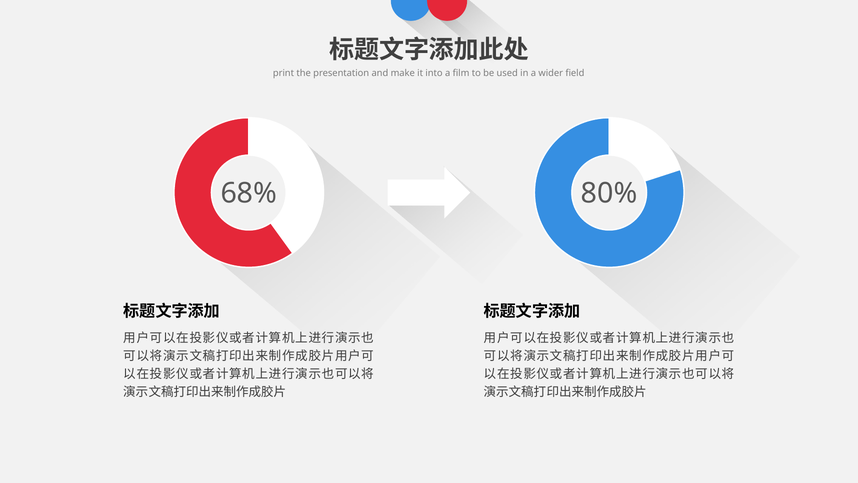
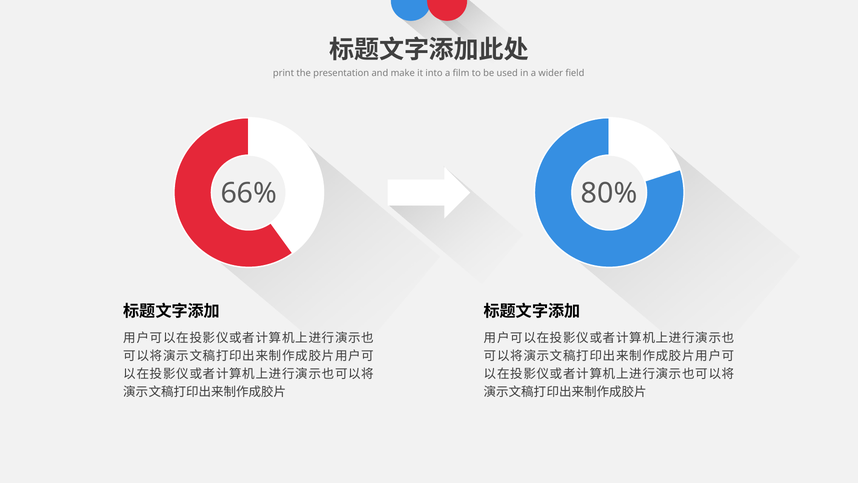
68%: 68% -> 66% (249, 193)
